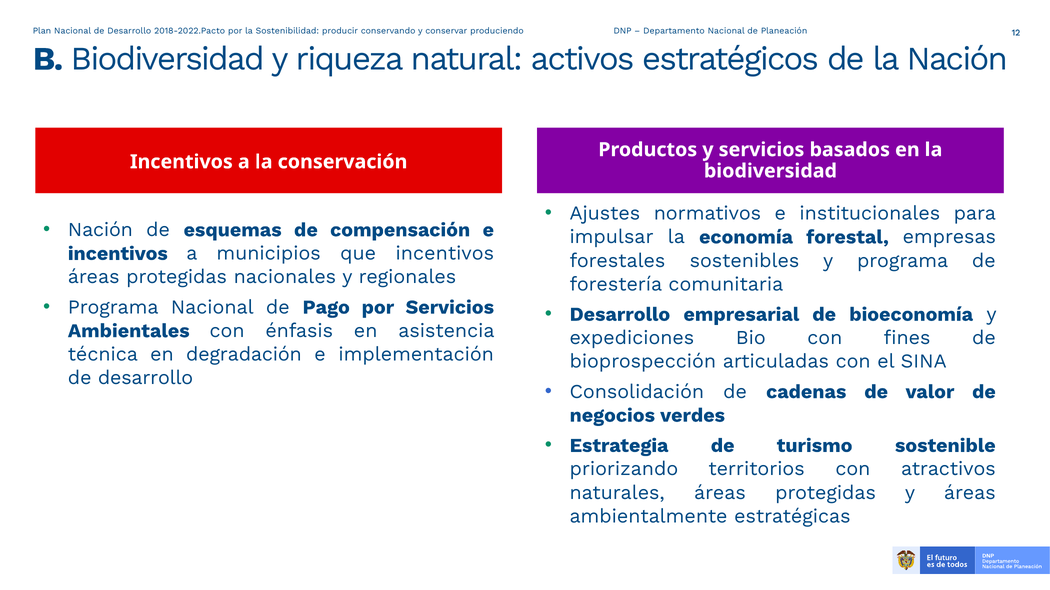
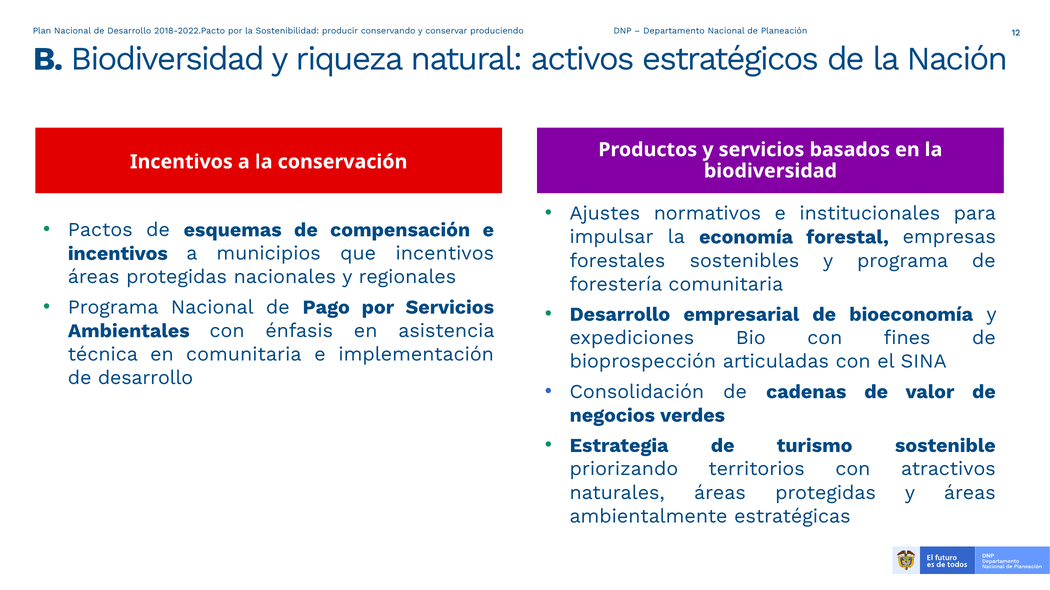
Nación: Nación -> Pactos (100, 230)
en degradación: degradación -> comunitaria (244, 355)
